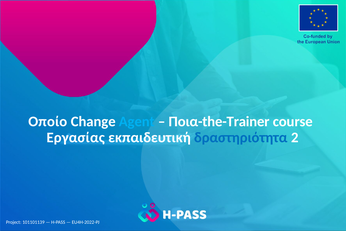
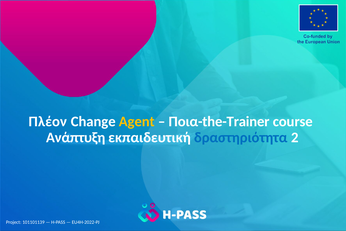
Οποίο: Οποίο -> Πλέον (48, 121)
Agent colour: light blue -> yellow (137, 121)
Εργασίας: Εργασίας -> Ανάπτυξη (76, 137)
